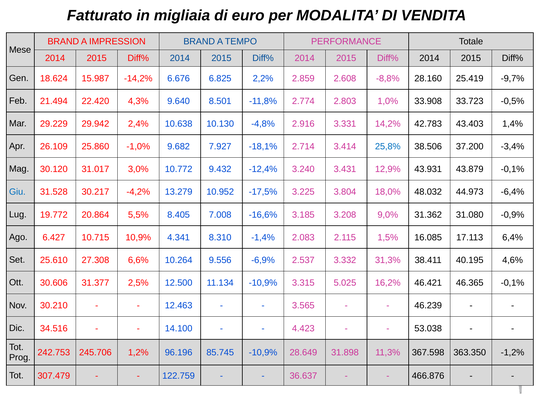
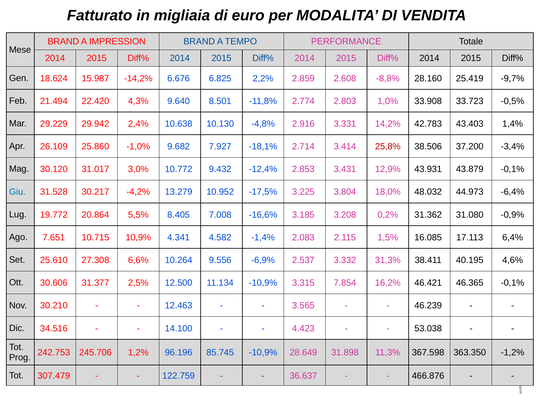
25,8% colour: blue -> red (388, 146)
3.240: 3.240 -> 2.853 (303, 169)
9,0%: 9,0% -> 0,2% (388, 214)
6.427: 6.427 -> 7.651 (54, 237)
8.310: 8.310 -> 4.582 (220, 237)
5.025: 5.025 -> 7.854 (345, 283)
